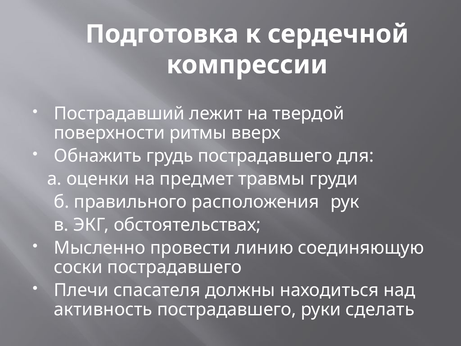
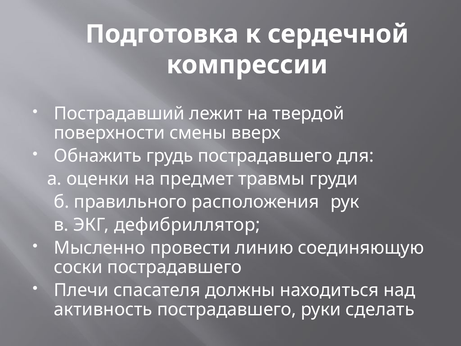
ритмы: ритмы -> смены (198, 133)
обстоятельствах: обстоятельствах -> дефибриллятор (187, 225)
